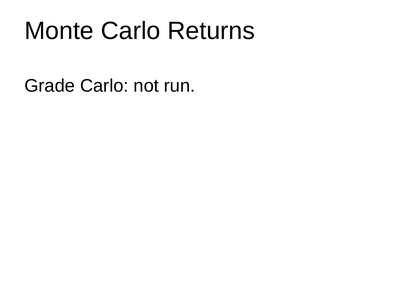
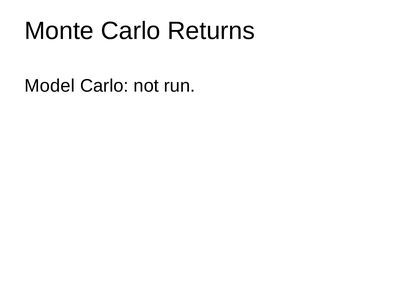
Grade: Grade -> Model (50, 86)
